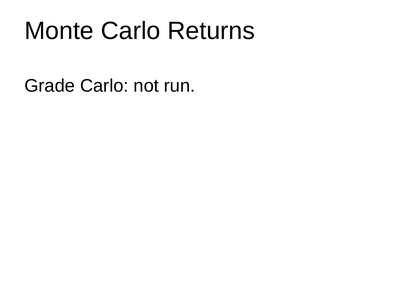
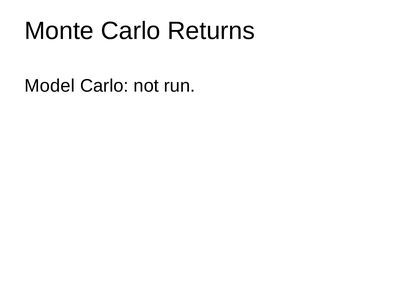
Grade: Grade -> Model (50, 86)
